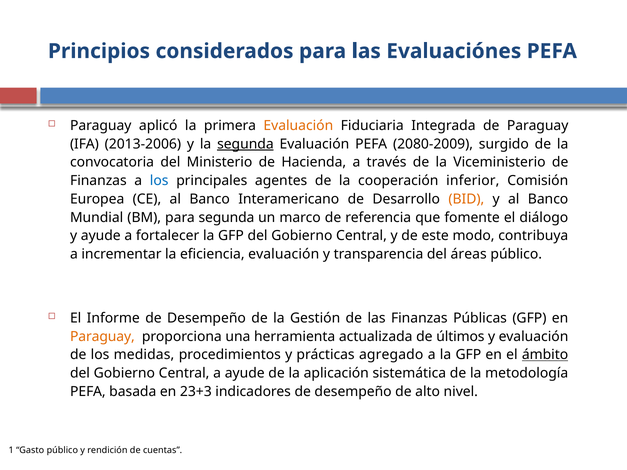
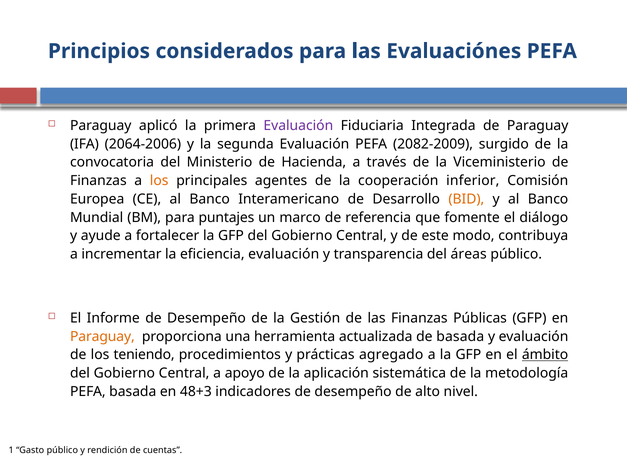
Evaluación colour: orange -> purple (298, 126)
2013-2006: 2013-2006 -> 2064-2006 (143, 144)
segunda underline: present -> none (245, 144)
2080-2009: 2080-2009 -> 2082-2009 (433, 144)
los colour: blue -> orange (159, 181)
para segunda: segunda -> puntajes (226, 218)
de últimos: últimos -> basada (460, 337)
medidas: medidas -> teniendo (144, 355)
a ayude: ayude -> apoyo (245, 373)
23+3: 23+3 -> 48+3 (196, 392)
